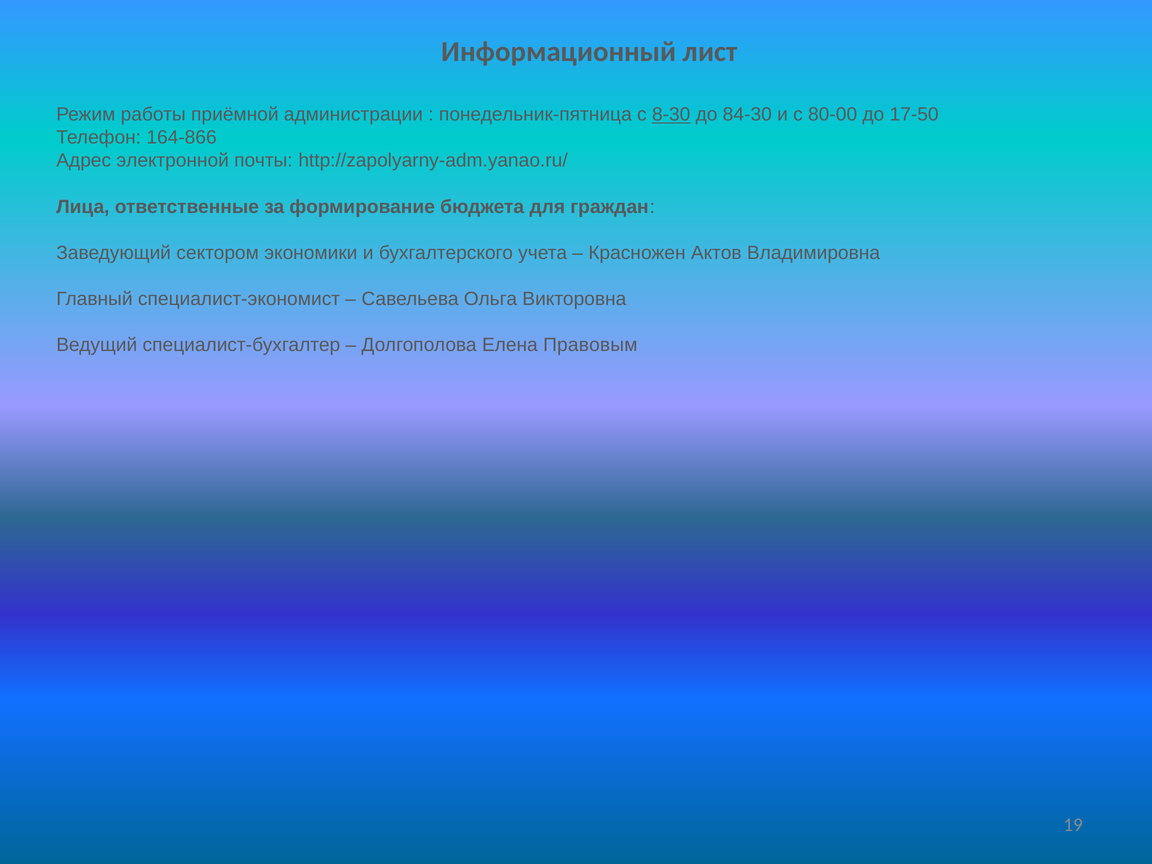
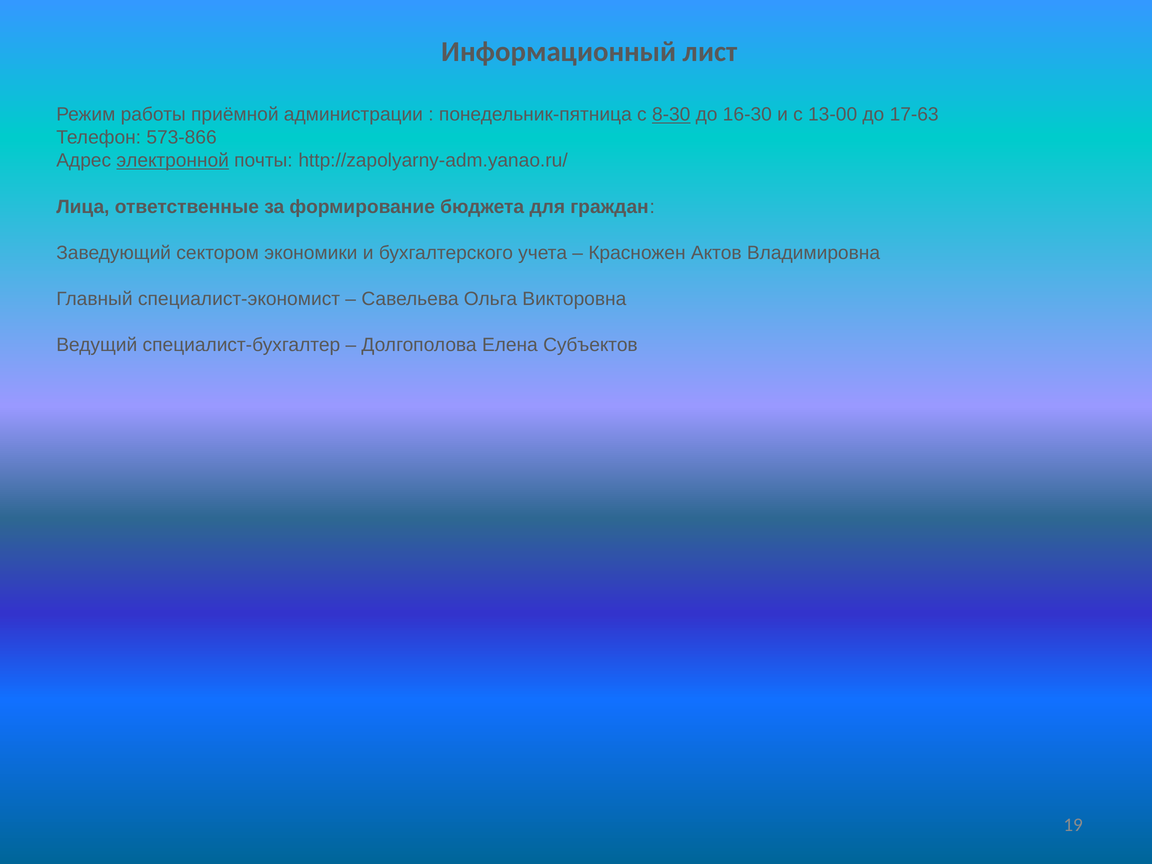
84-30: 84-30 -> 16-30 (747, 115)
80-00: 80-00 -> 13-00 (833, 115)
17-50: 17-50 -> 17-63 (914, 115)
164-866: 164-866 -> 573-866 (182, 138)
электронной underline: none -> present (173, 161)
Правовым: Правовым -> Субъектов (590, 345)
